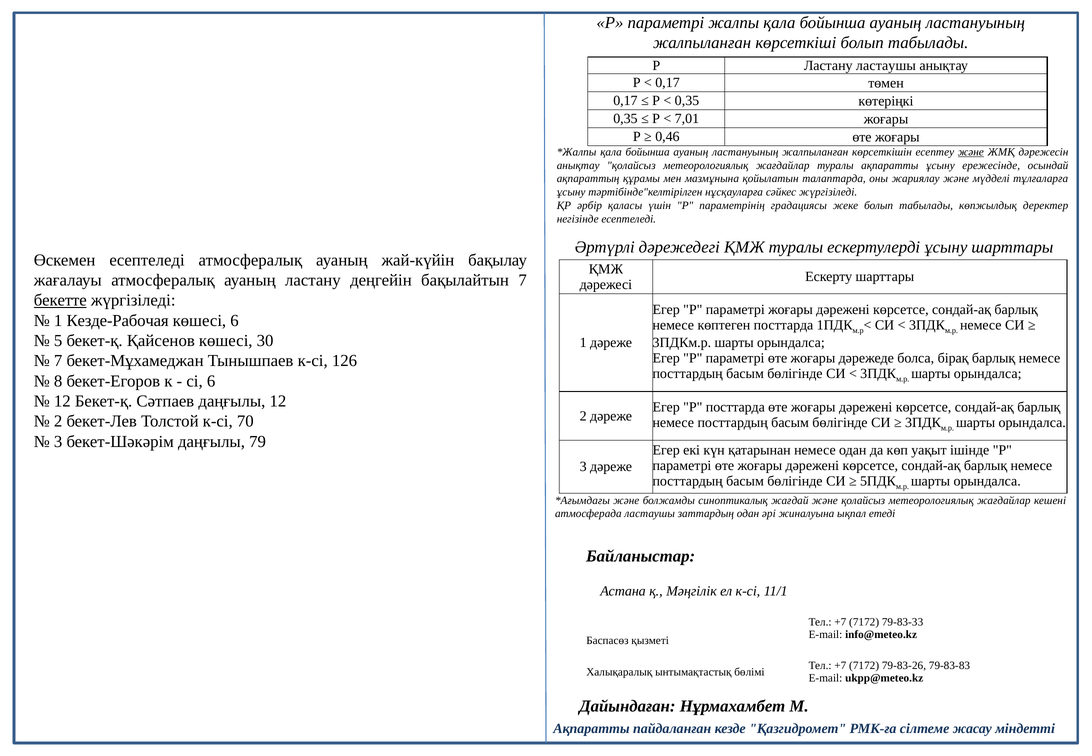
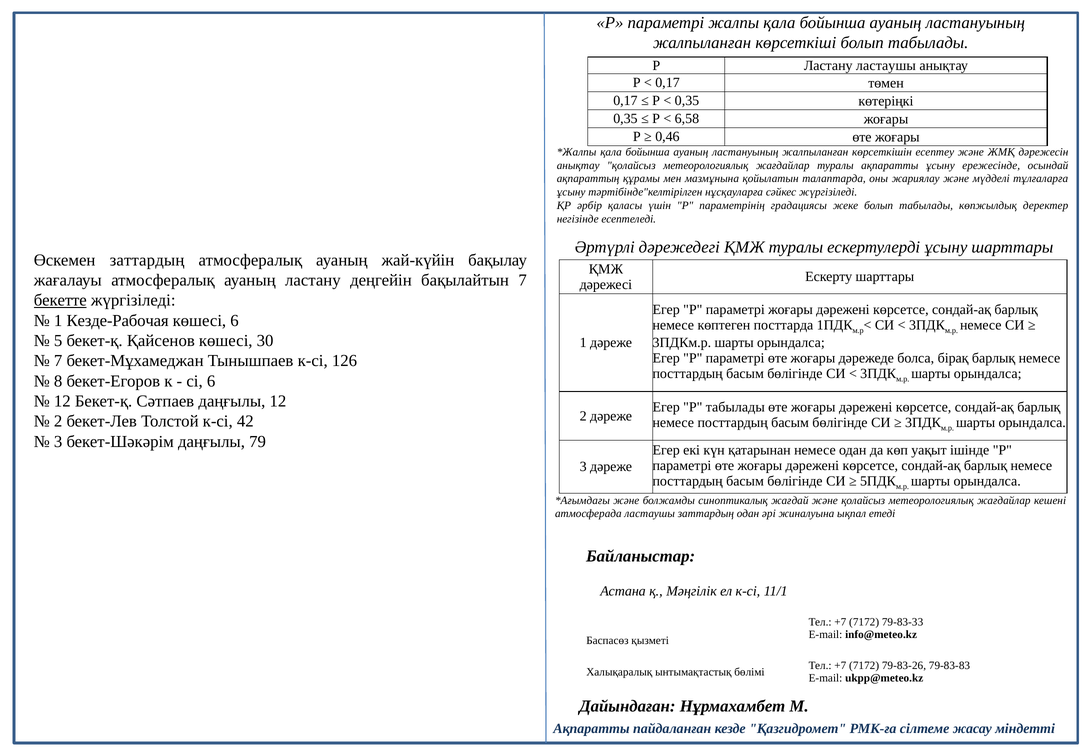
7,01: 7,01 -> 6,58 (687, 119)
және underline: present -> none (971, 152)
Өскемен есептеледі: есептеледі -> заттардың (147, 260)
Р посттарда: посттарда -> табылады (735, 407)
70: 70 -> 42 (245, 421)
